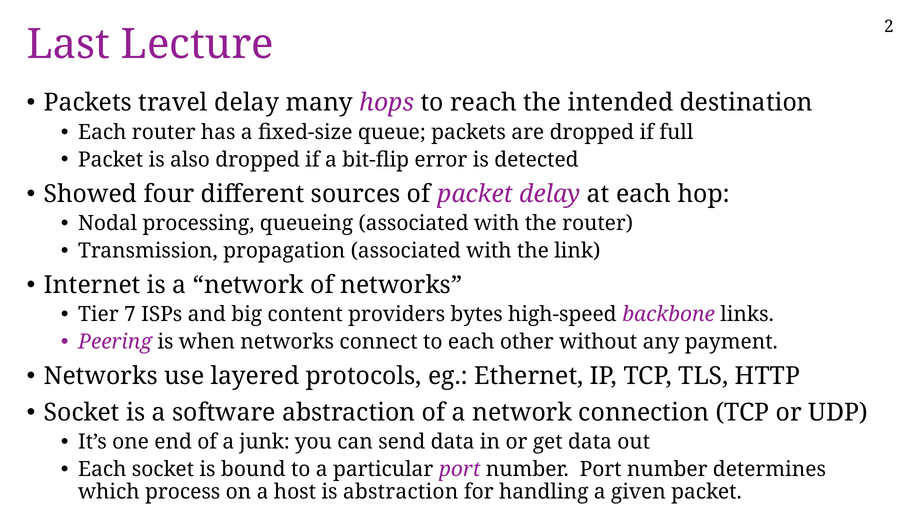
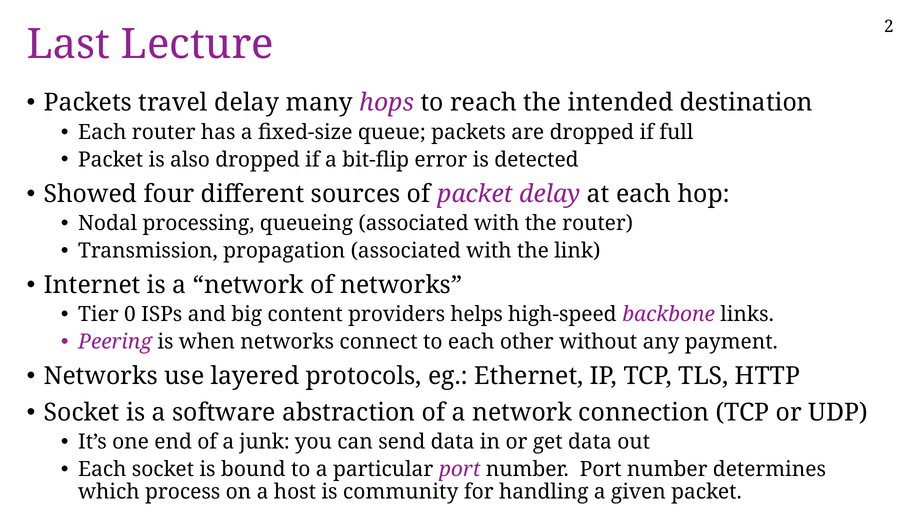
7: 7 -> 0 (130, 314)
bytes: bytes -> helps (477, 314)
is abstraction: abstraction -> community (401, 492)
